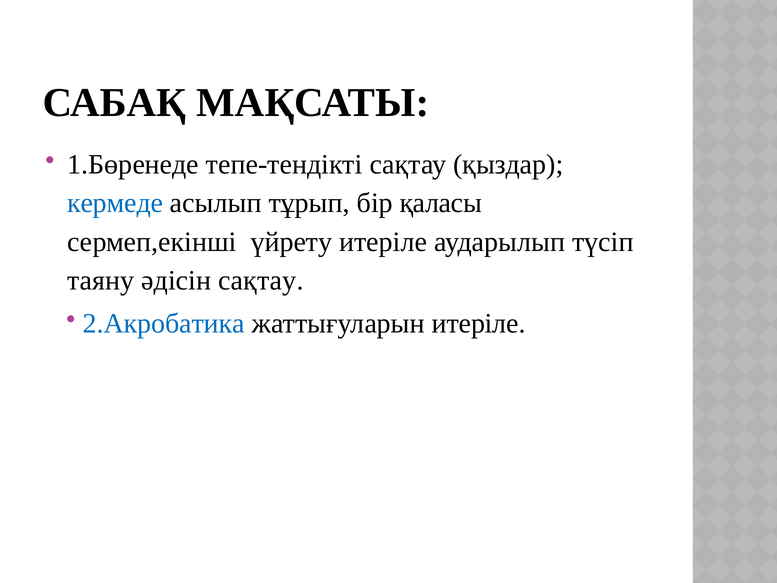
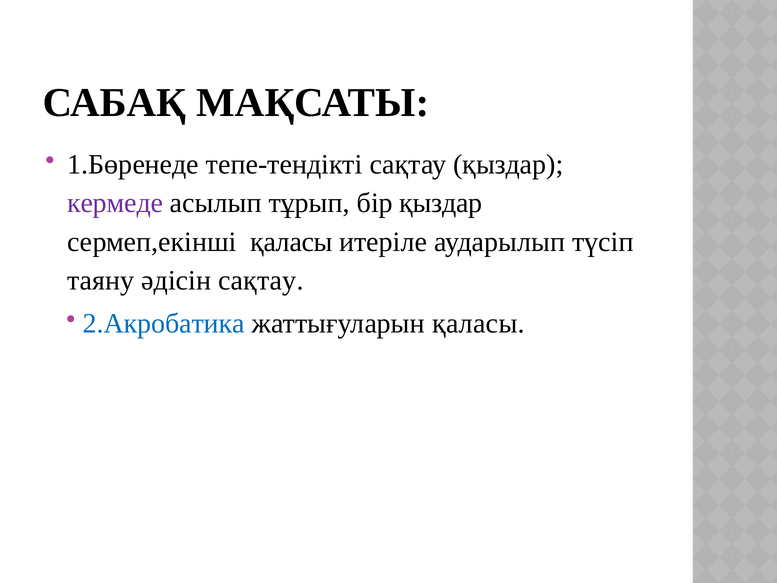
кермеде colour: blue -> purple (115, 203)
бір қаласы: қаласы -> қыздар (441, 203)
сермеп,екінші үйрету: үйрету -> қаласы (292, 242)
жаттығуларын итеріле: итеріле -> қаласы (478, 323)
